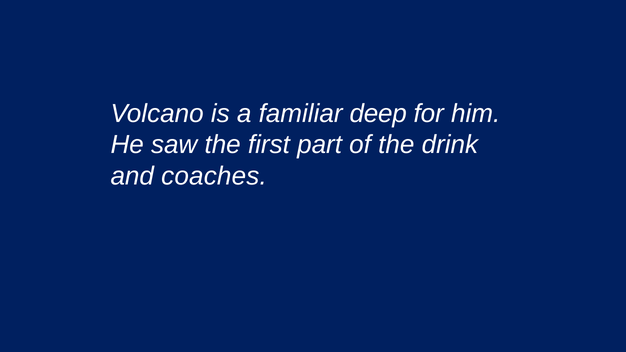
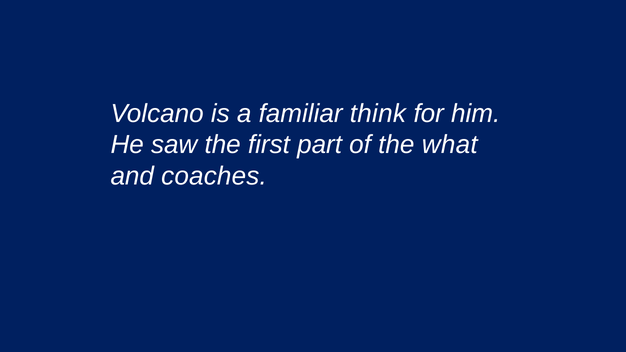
deep: deep -> think (378, 114)
drink: drink -> what (450, 145)
